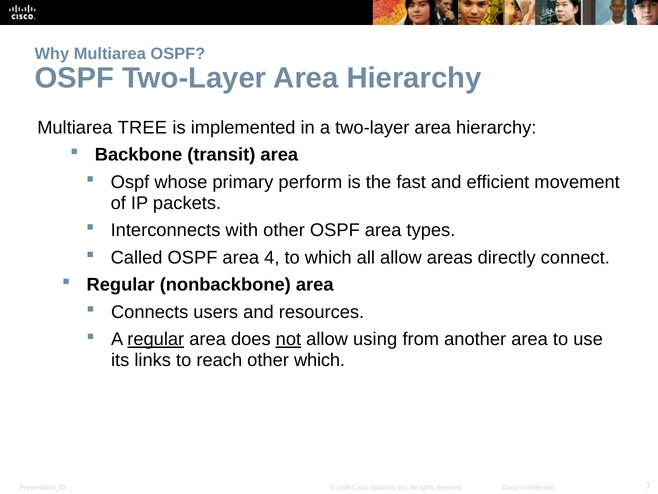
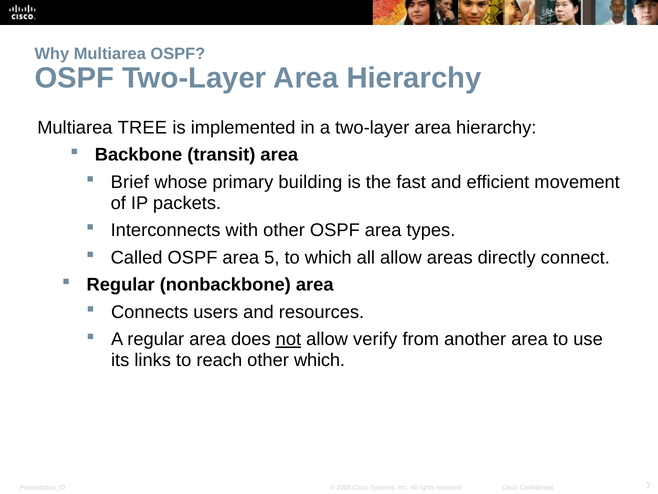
Ospf: Ospf -> Brief (130, 182)
perform: perform -> building (310, 182)
4: 4 -> 5 (272, 257)
regular underline: present -> none (156, 339)
using: using -> verify (375, 339)
